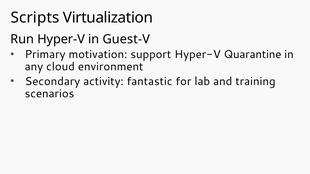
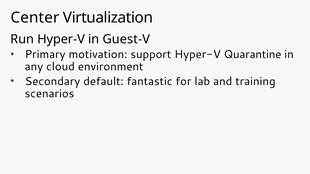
Scripts: Scripts -> Center (35, 18)
activity: activity -> default (103, 81)
